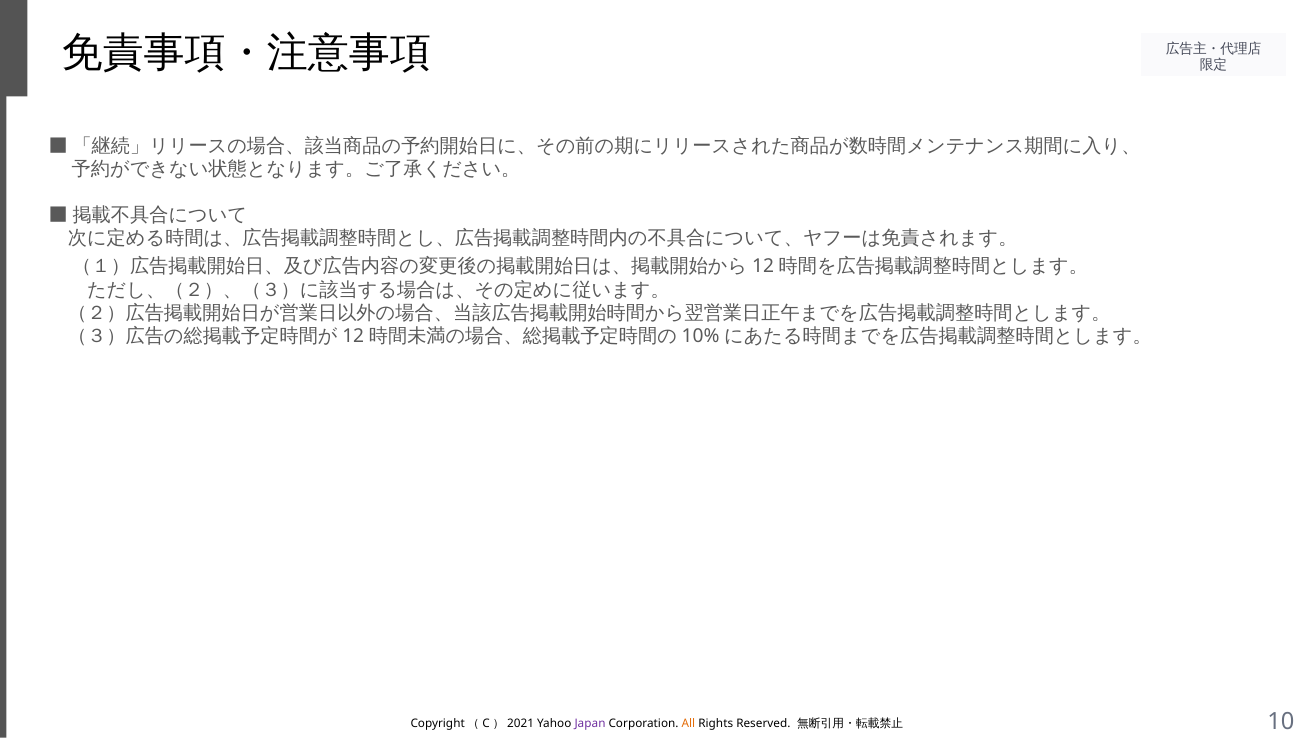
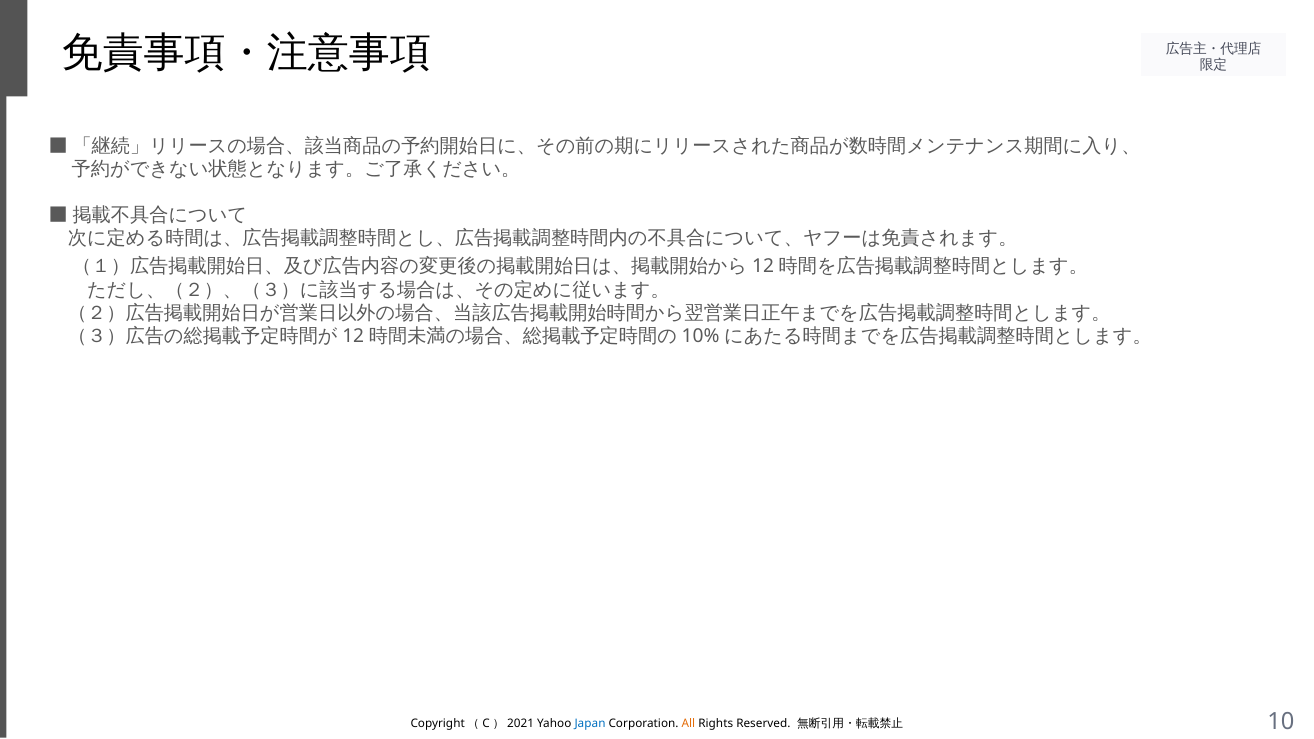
Japan colour: purple -> blue (590, 724)
